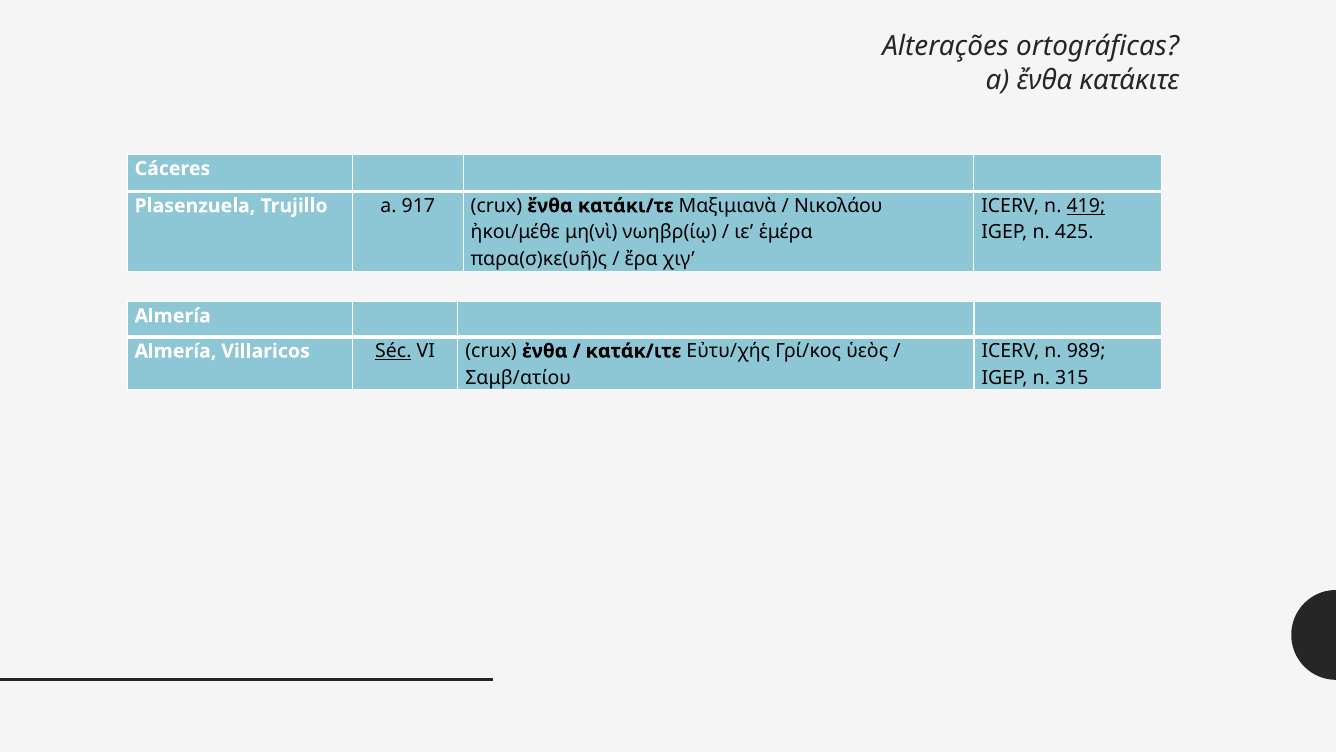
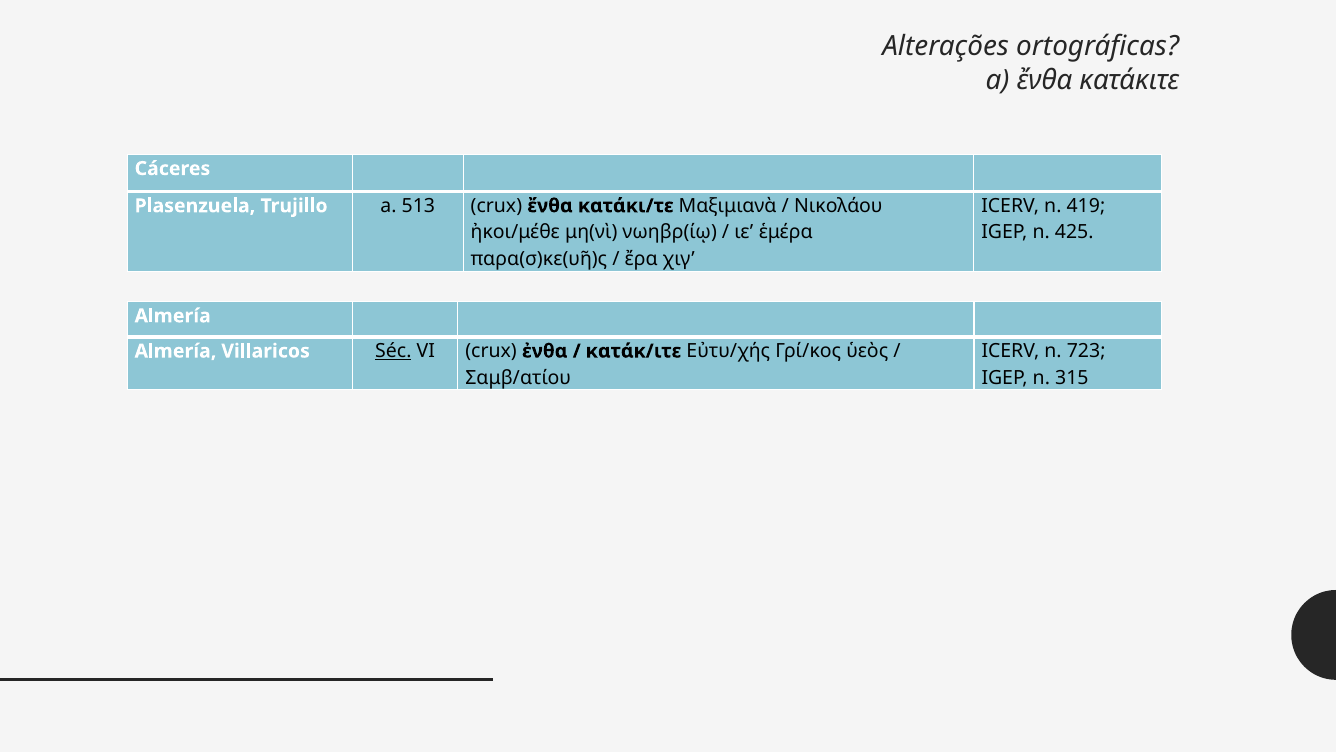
419 underline: present -> none (1086, 206)
917: 917 -> 513 (418, 206)
989: 989 -> 723 (1086, 351)
